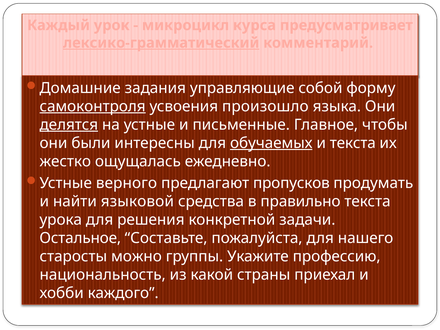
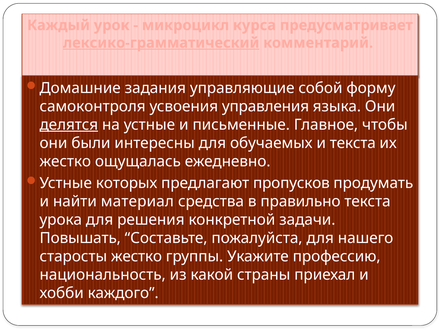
самоконтроля underline: present -> none (93, 106)
произошло: произошло -> управления (265, 106)
обучаемых underline: present -> none (271, 143)
верного: верного -> которых (127, 183)
языковой: языковой -> материал (137, 202)
Остальное: Остальное -> Повышать (80, 238)
старосты можно: можно -> жестко (137, 257)
